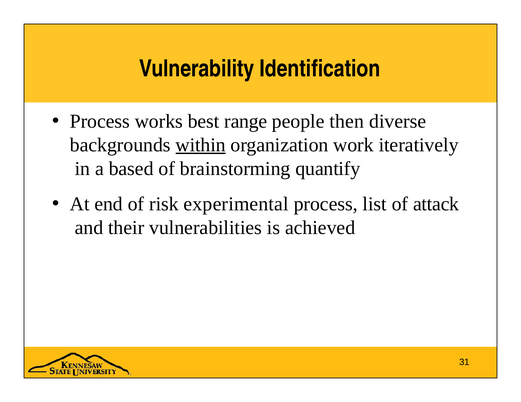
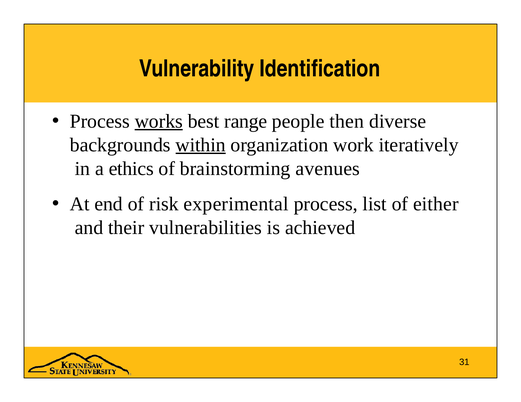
works underline: none -> present (159, 121)
based: based -> ethics (131, 169)
quantify: quantify -> avenues (328, 169)
attack: attack -> either (436, 204)
